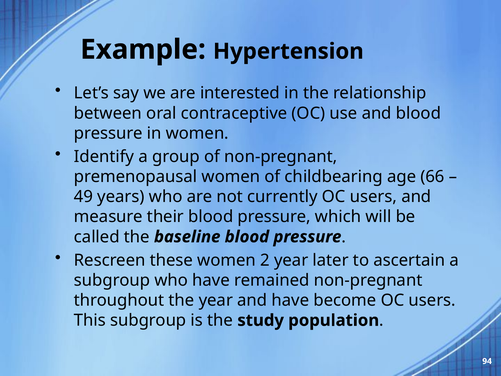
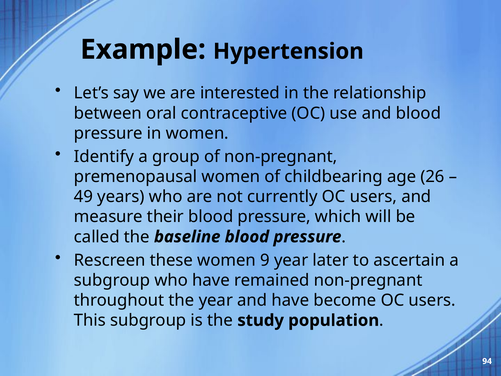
66: 66 -> 26 (432, 177)
2: 2 -> 9 (265, 260)
